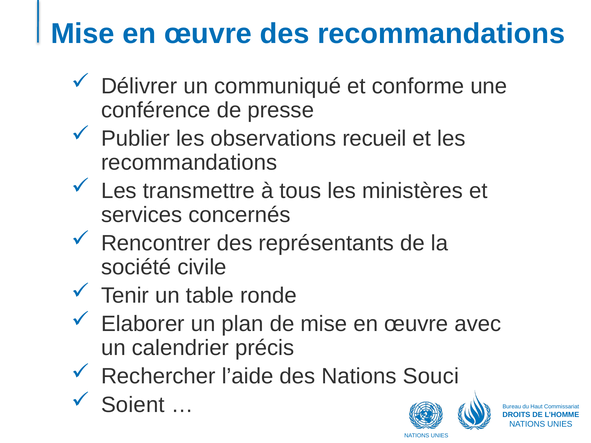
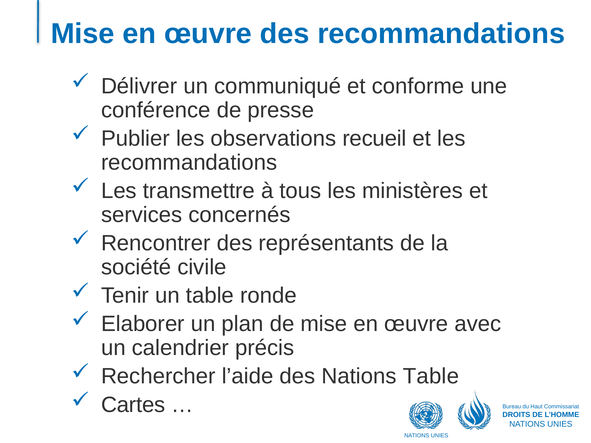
Nations Souci: Souci -> Table (431, 377)
Soient: Soient -> Cartes (133, 405)
